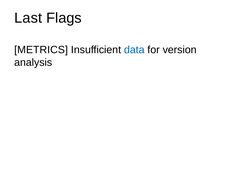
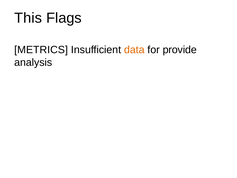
Last: Last -> This (28, 18)
data colour: blue -> orange (134, 50)
version: version -> provide (180, 50)
